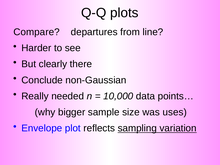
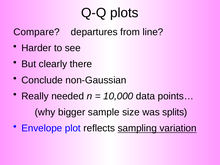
uses: uses -> splits (175, 112)
